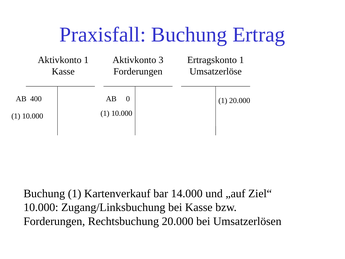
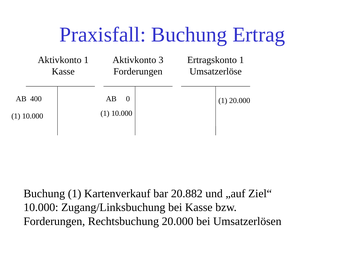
14.000: 14.000 -> 20.882 (187, 193)
